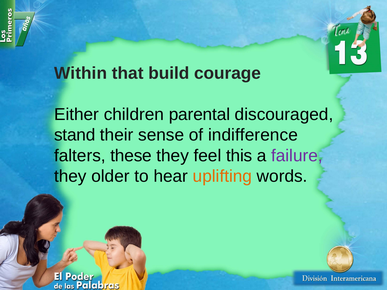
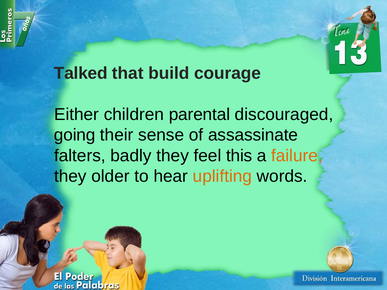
Within: Within -> Talked (81, 73)
stand: stand -> going (75, 135)
indifference: indifference -> assassinate (253, 135)
these: these -> badly (131, 156)
failure colour: purple -> orange (297, 156)
